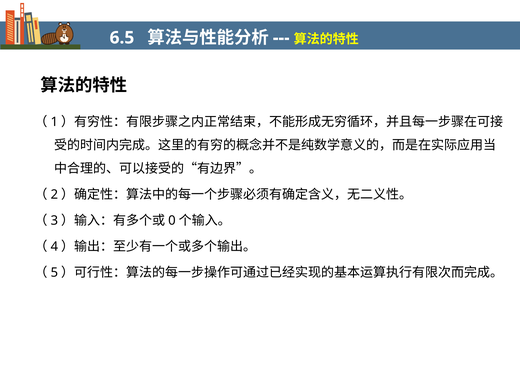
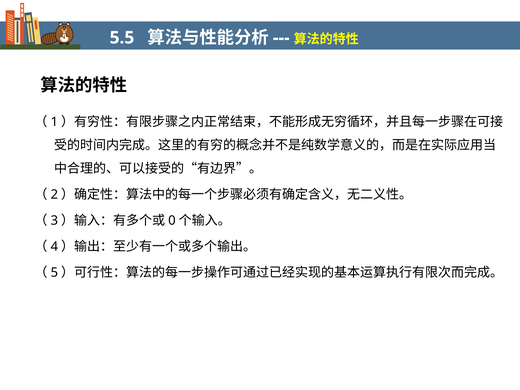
6.5: 6.5 -> 5.5 (122, 38)
